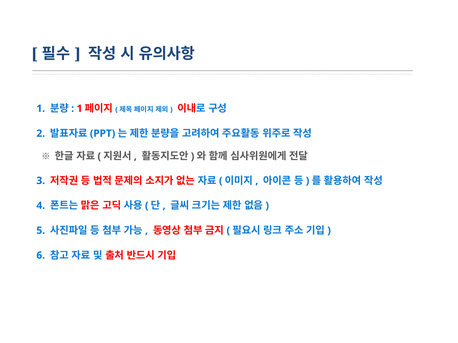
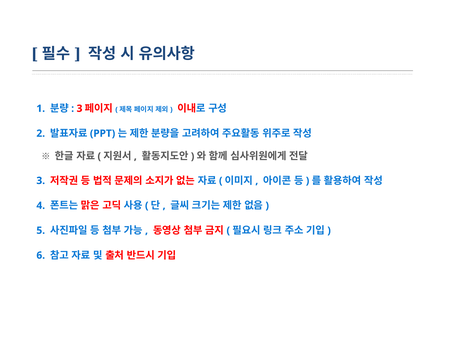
1: 1 -> 3 (80, 109)
